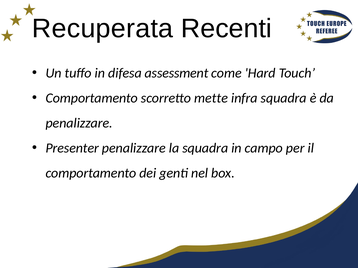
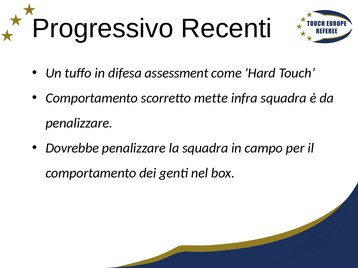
Recuperata: Recuperata -> Progressivo (103, 29)
Presenter: Presenter -> Dovrebbe (72, 148)
